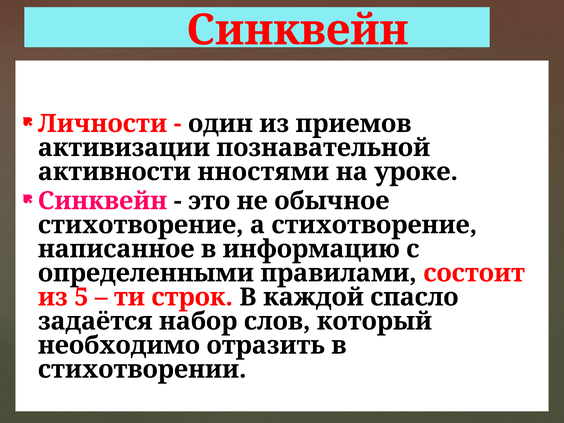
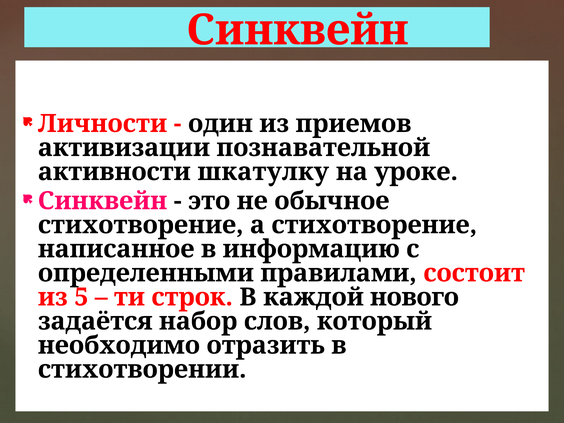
нностями: нностями -> шкатулку (263, 172)
спасло: спасло -> нового (414, 297)
